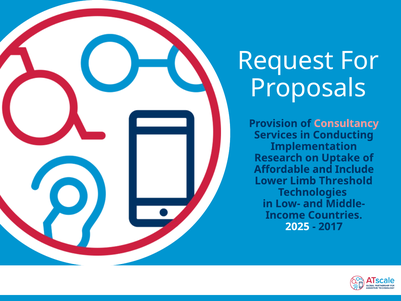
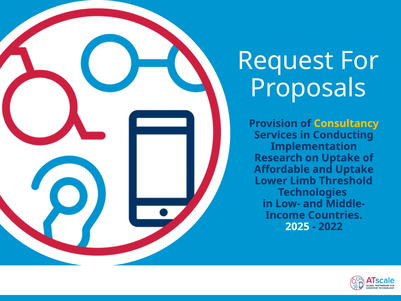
Consultancy colour: pink -> yellow (346, 123)
and Include: Include -> Uptake (354, 169)
2017: 2017 -> 2022 (330, 226)
